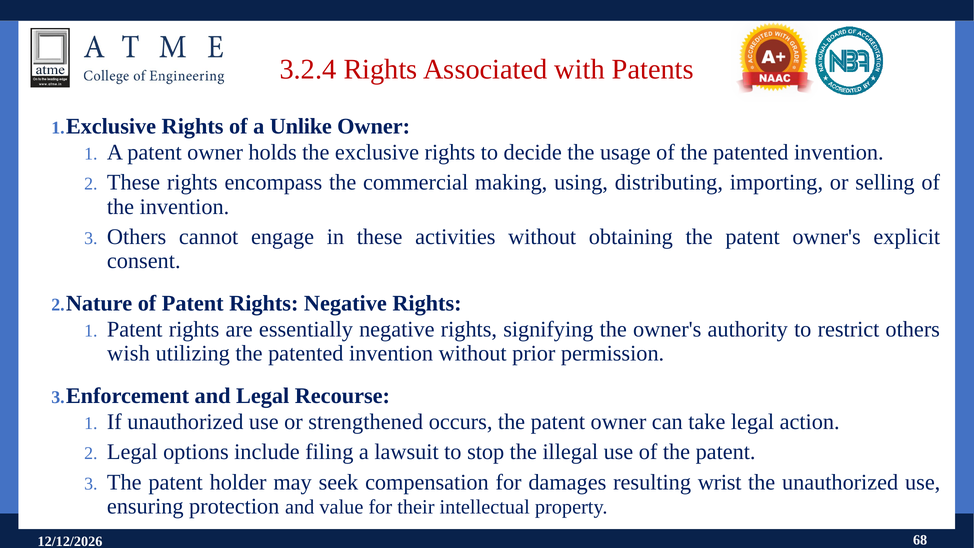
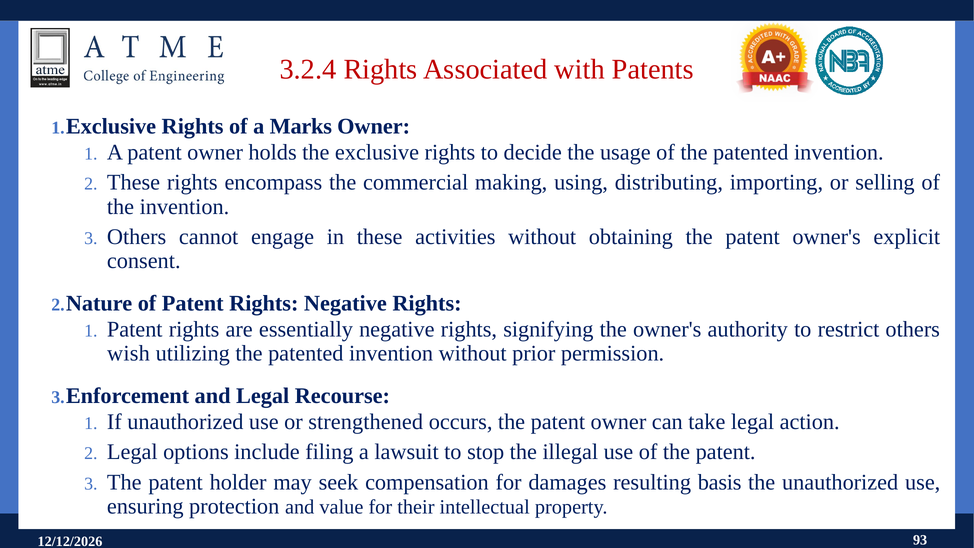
Unlike: Unlike -> Marks (301, 126)
wrist: wrist -> basis (720, 482)
68: 68 -> 93 (920, 540)
